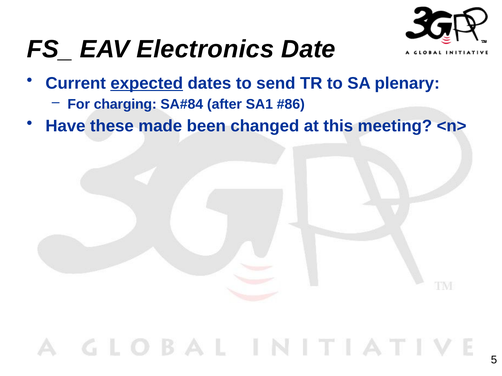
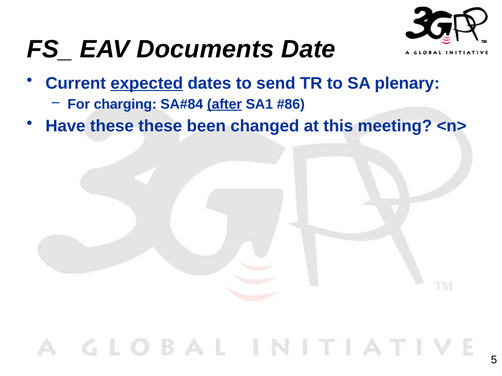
Electronics: Electronics -> Documents (205, 49)
after underline: none -> present (224, 104)
these made: made -> these (160, 126)
